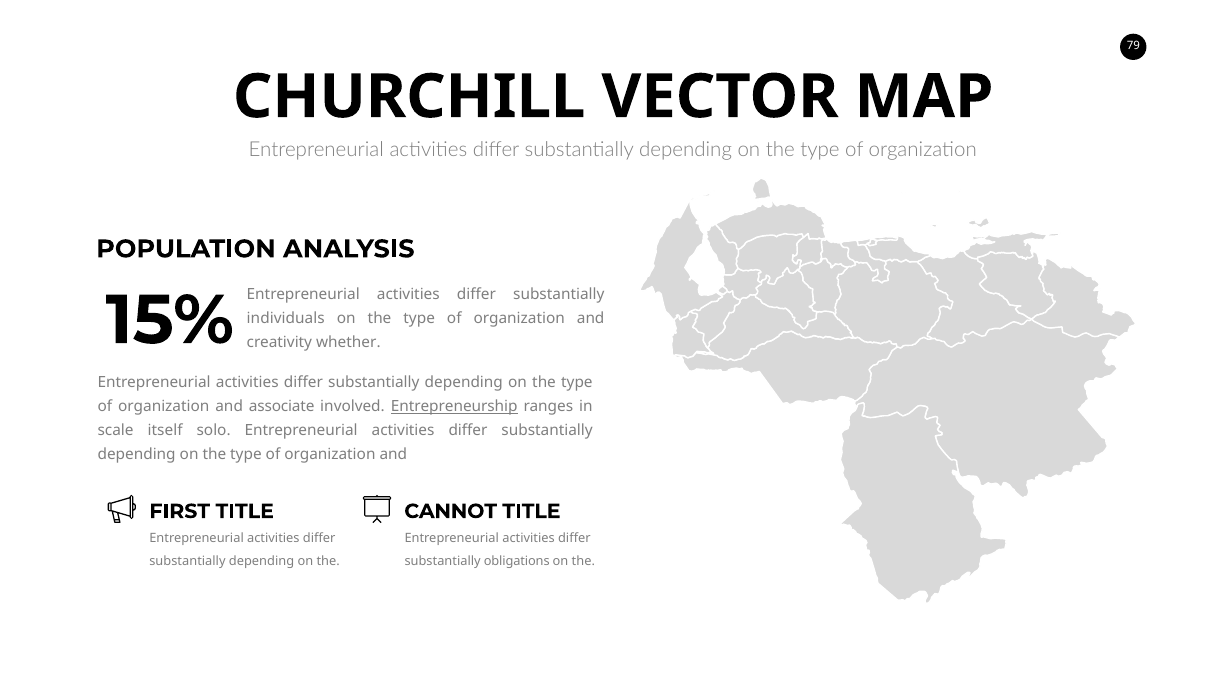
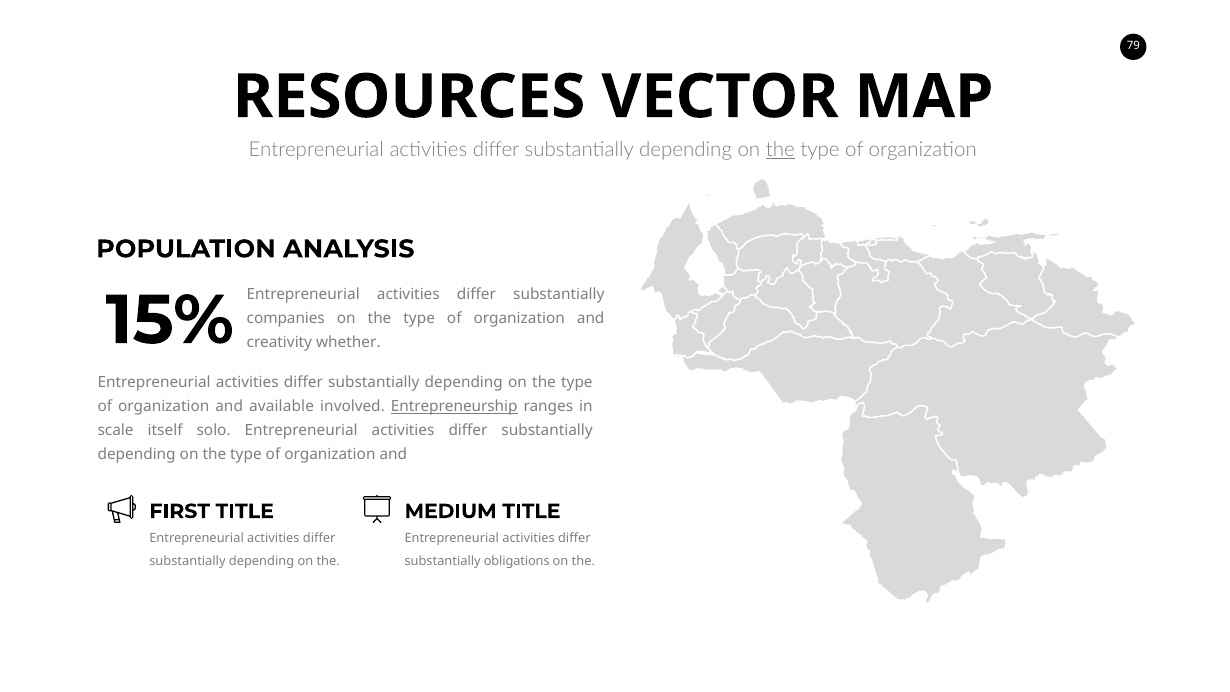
CHURCHILL: CHURCHILL -> RESOURCES (409, 97)
the underline: none -> present (780, 150)
individuals: individuals -> companies (286, 318)
associate: associate -> available (282, 407)
CANNOT: CANNOT -> MEDIUM (451, 511)
